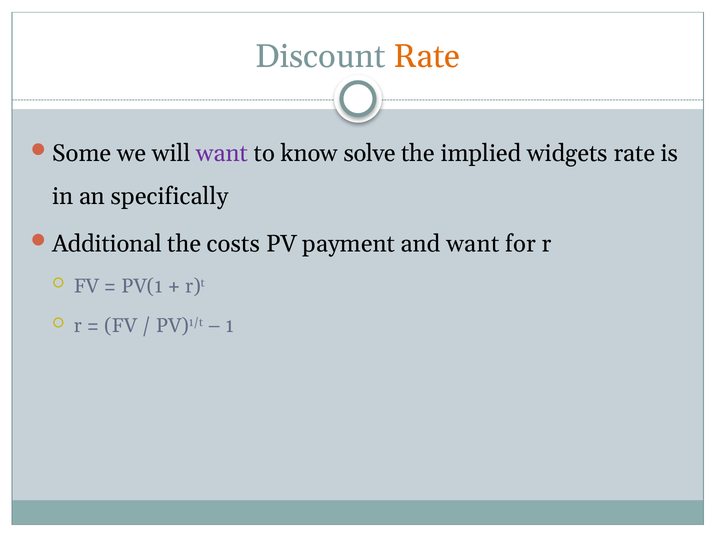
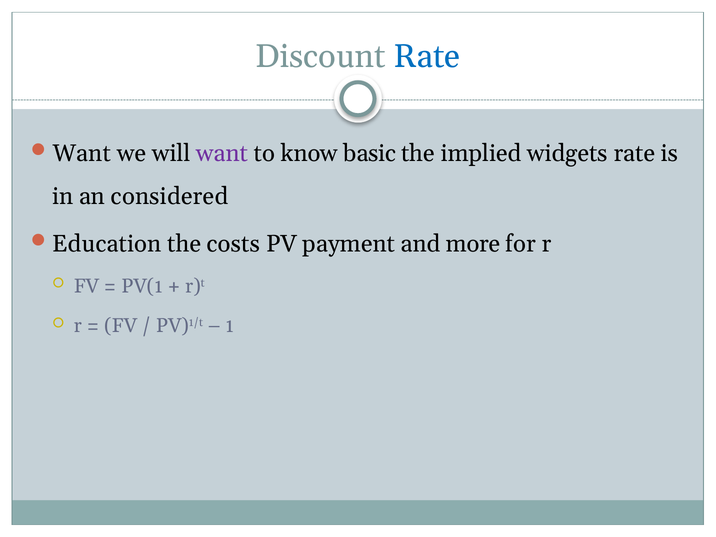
Rate colour: orange -> blue (427, 56)
Some: Some -> Want (82, 153)
solve: solve -> basic (370, 153)
specifically: specifically -> considered (170, 196)
Additional: Additional -> Education (107, 244)
and want: want -> more (473, 244)
